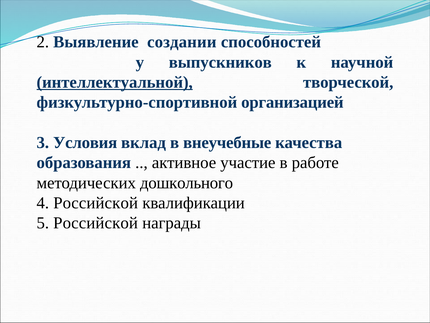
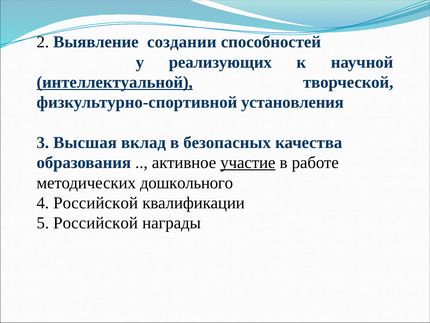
выпускников: выпускников -> реализующих (220, 62)
организацией: организацией -> установления (292, 102)
Условия: Условия -> Высшая (85, 142)
внеучебные: внеучебные -> безопасных (227, 142)
участие underline: none -> present (248, 162)
